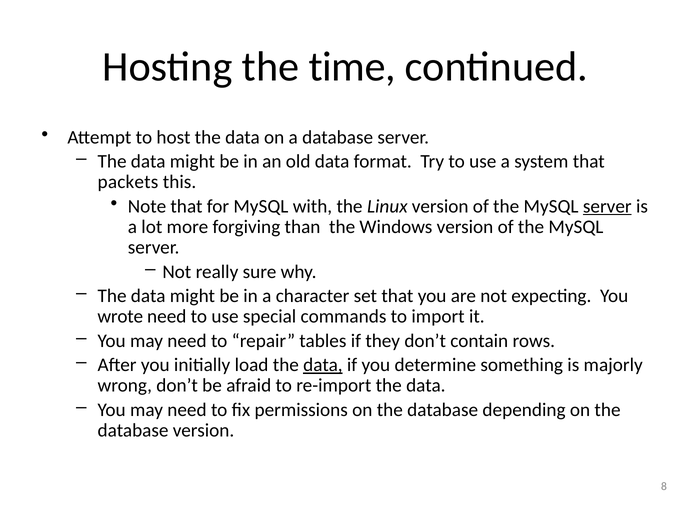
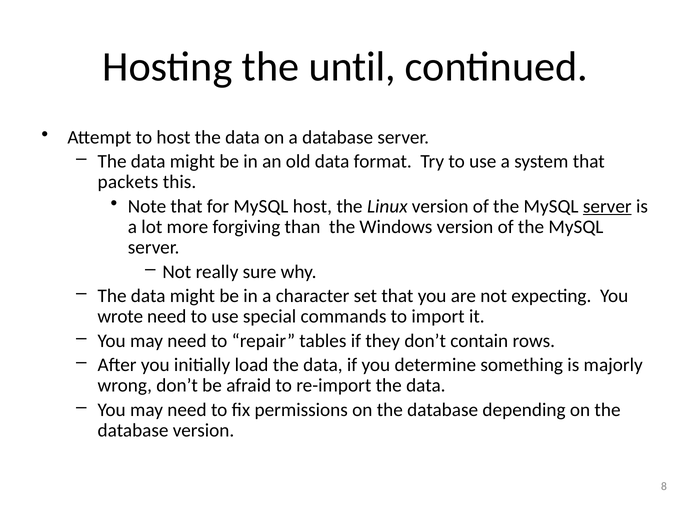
time: time -> until (352, 67)
MySQL with: with -> host (312, 206)
data underline: present -> none (323, 365)
